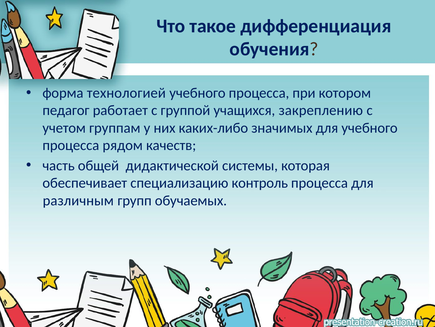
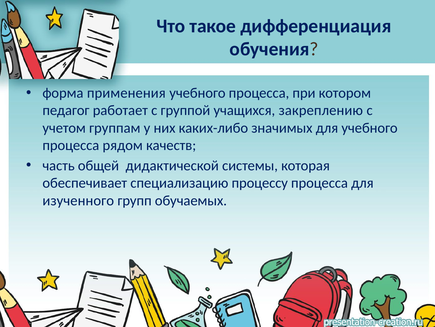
технологией: технологией -> применения (126, 93)
контроль: контроль -> процессу (260, 183)
различным: различным -> изученного (78, 200)
